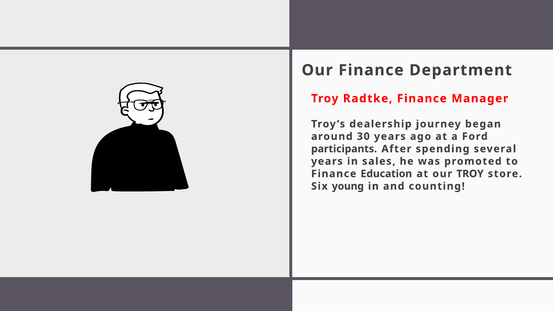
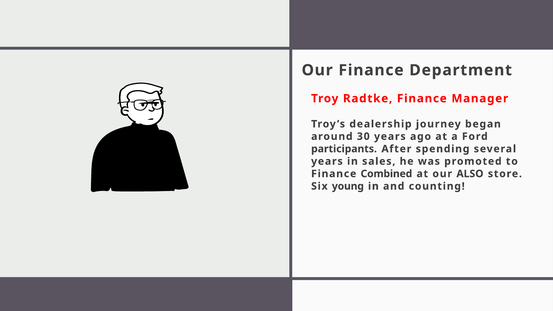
Education: Education -> Combined (386, 174)
our TROY: TROY -> ALSO (470, 174)
